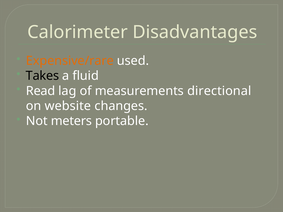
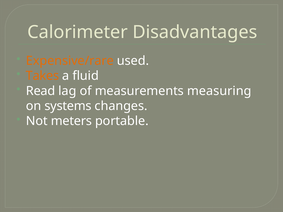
Takes colour: black -> orange (42, 76)
directional: directional -> measuring (219, 91)
website: website -> systems (68, 106)
